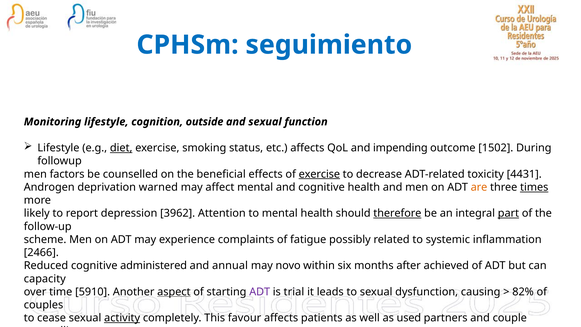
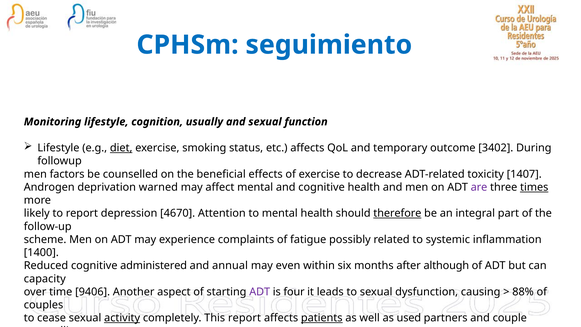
outside: outside -> usually (204, 122)
impending: impending -> temporary (400, 148)
1502: 1502 -> 3402 (496, 148)
exercise underline: present -> none (319, 174)
toxicity 4431: 4431 -> 1407 (524, 174)
are colour: orange -> purple (479, 187)
3962: 3962 -> 4670 (178, 213)
part underline: present -> none (508, 213)
2466: 2466 -> 1400 (41, 252)
novo: novo -> even (288, 266)
achieved: achieved -> although (446, 266)
5910: 5910 -> 9406 (93, 292)
aspect underline: present -> none (174, 292)
trial: trial -> four (294, 292)
82%: 82% -> 88% (523, 292)
This favour: favour -> report (245, 318)
patients underline: none -> present (322, 318)
